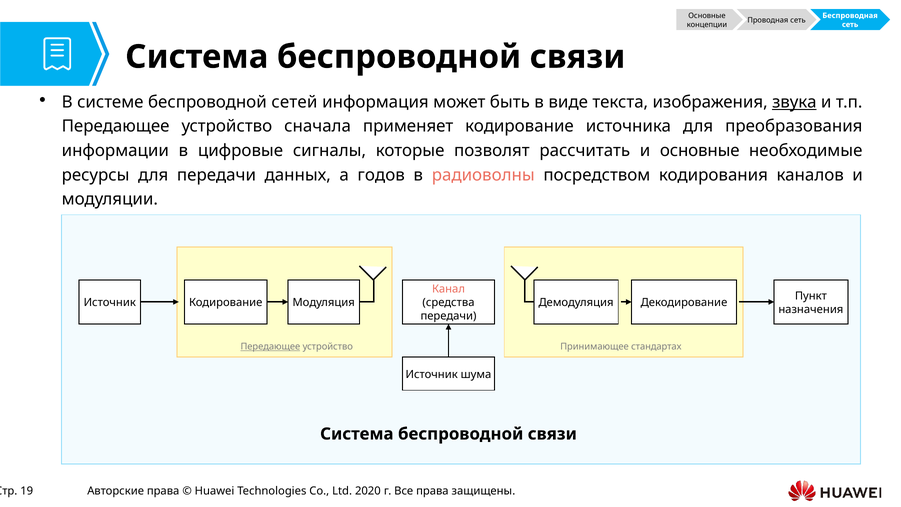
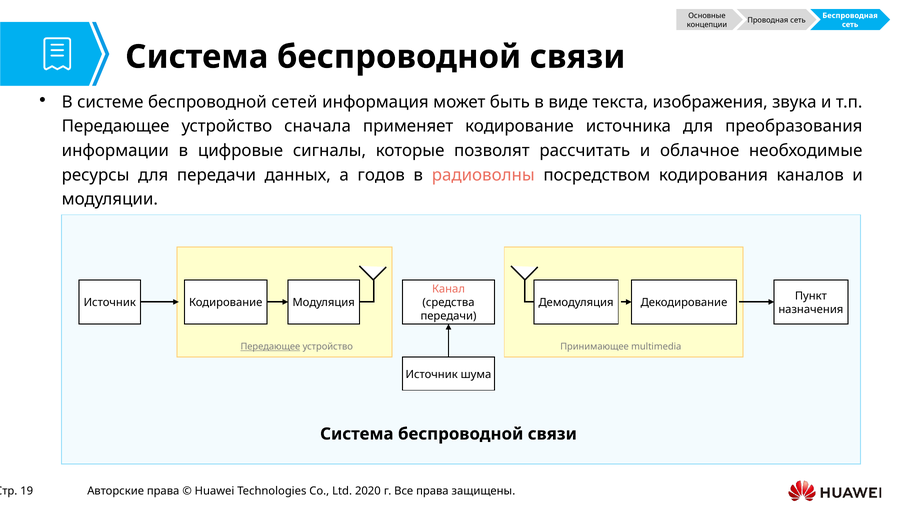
звука underline: present -> none (794, 102)
и основные: основные -> облачное (700, 151)
стандартах: стандартах -> multimedia (656, 346)
